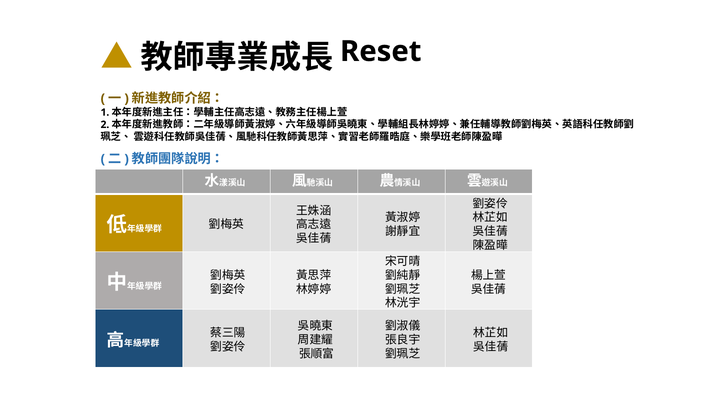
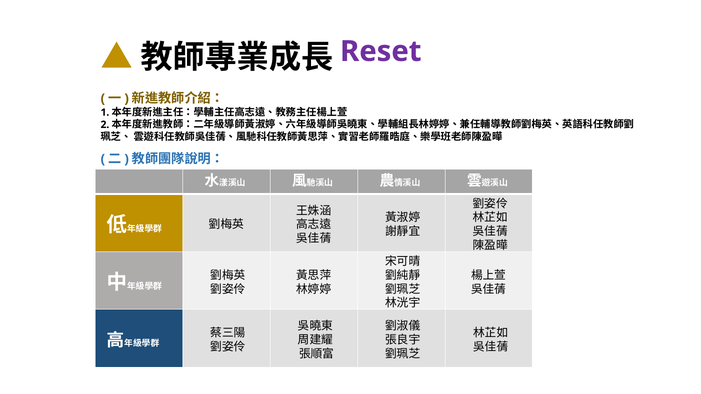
Reset colour: black -> purple (381, 51)
